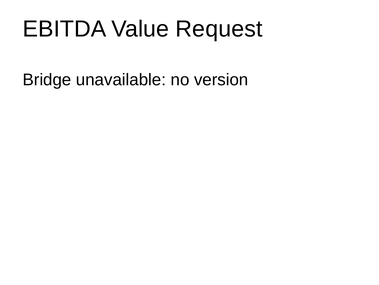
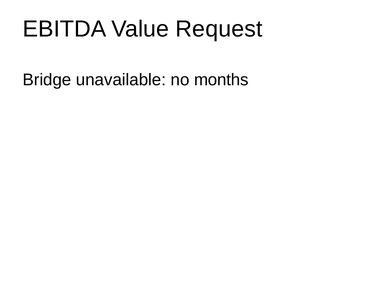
version: version -> months (221, 79)
